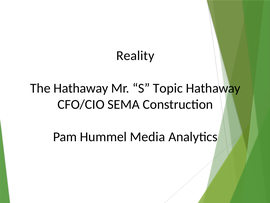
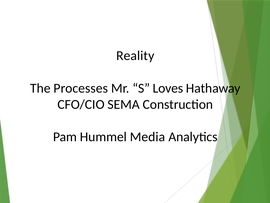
The Hathaway: Hathaway -> Processes (81, 88)
Topic: Topic -> Loves (168, 88)
